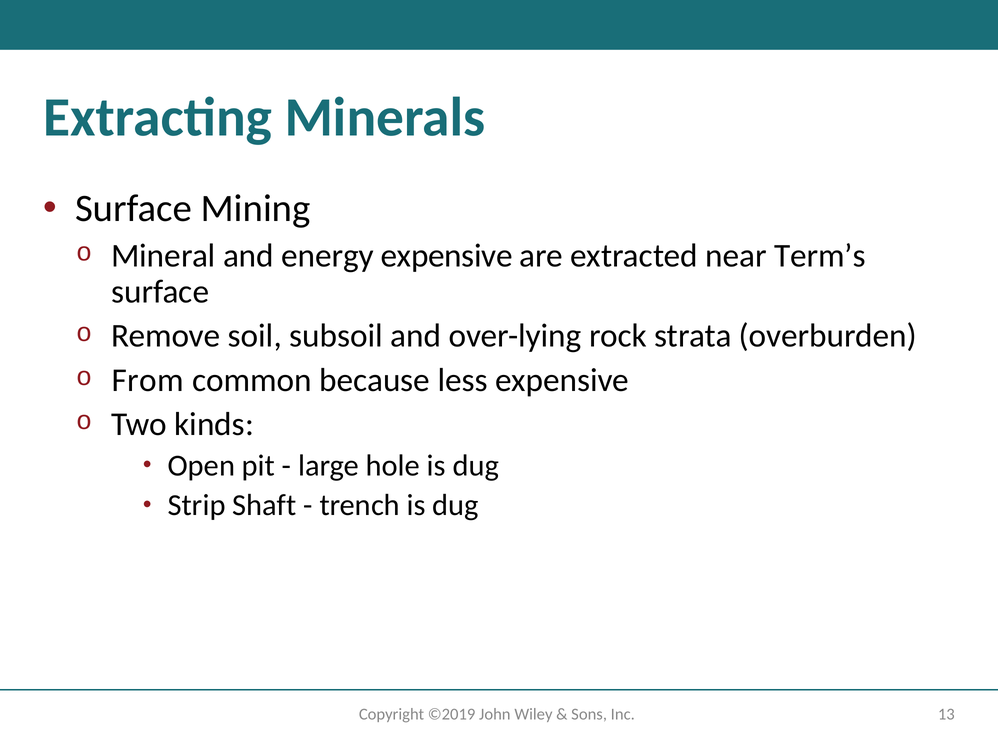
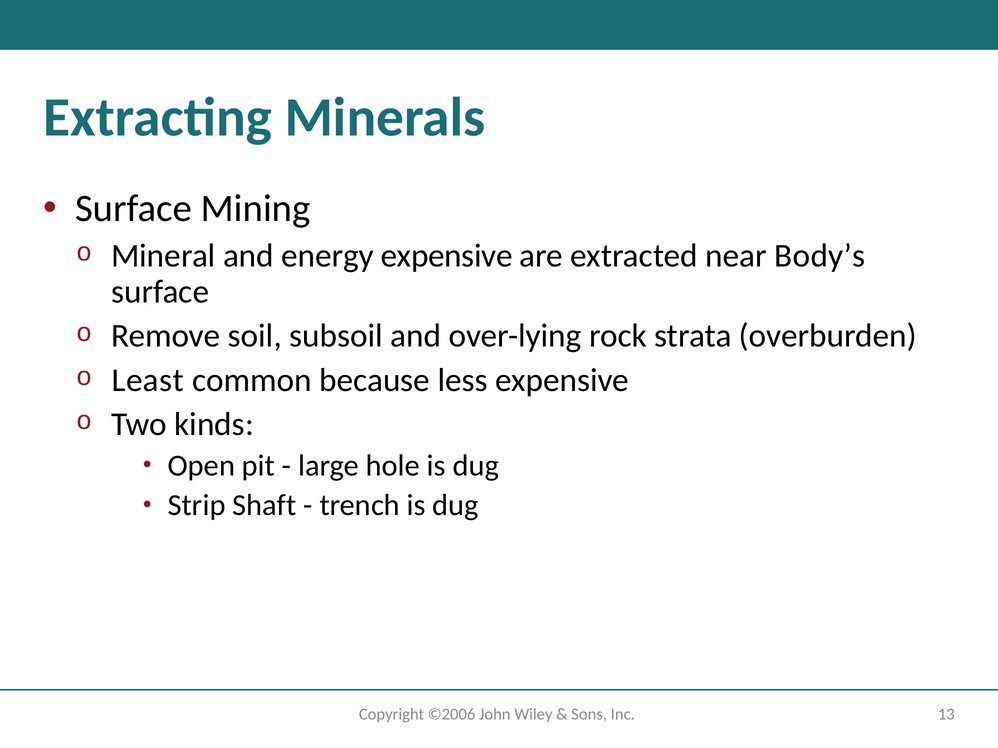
Term’s: Term’s -> Body’s (820, 256)
From: From -> Least (148, 380)
©2019: ©2019 -> ©2006 (452, 715)
